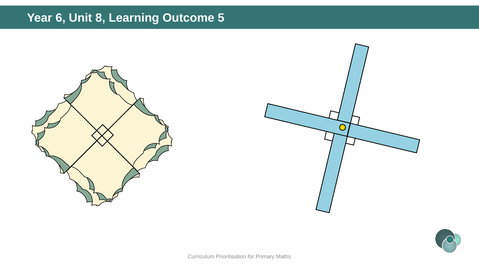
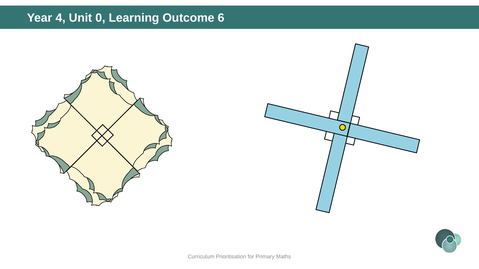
6: 6 -> 4 (61, 18)
8: 8 -> 0 (100, 18)
5: 5 -> 6 (221, 18)
